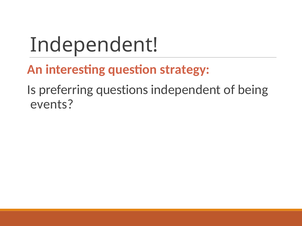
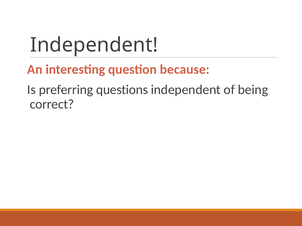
strategy: strategy -> because (185, 70)
events: events -> correct (52, 105)
